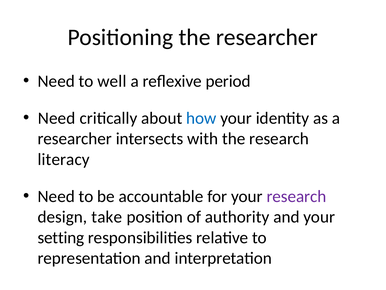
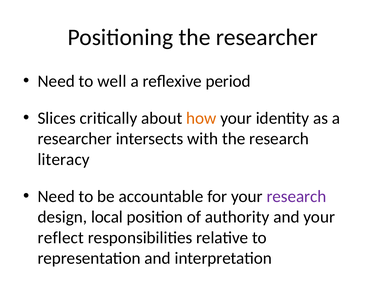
Need: Need -> Slices (57, 118)
how colour: blue -> orange (201, 118)
take: take -> local (107, 217)
setting: setting -> reflect (61, 237)
